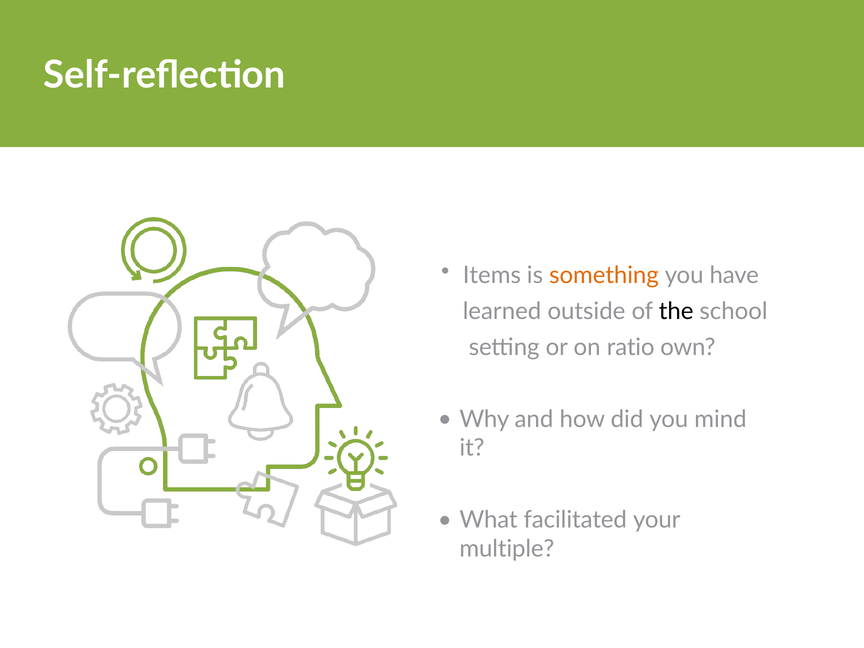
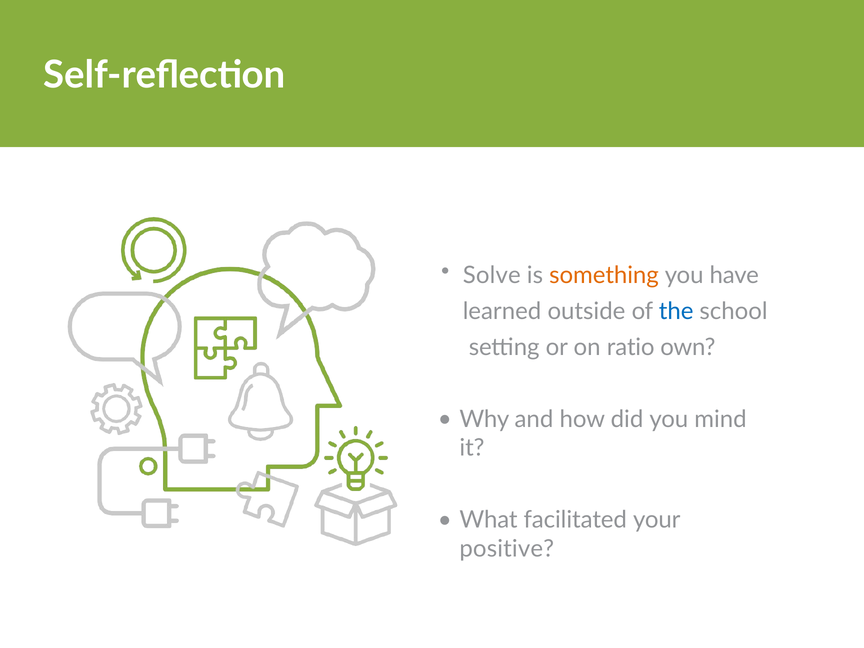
Items: Items -> Solve (492, 275)
the colour: black -> blue (676, 311)
multiple: multiple -> positive (507, 549)
